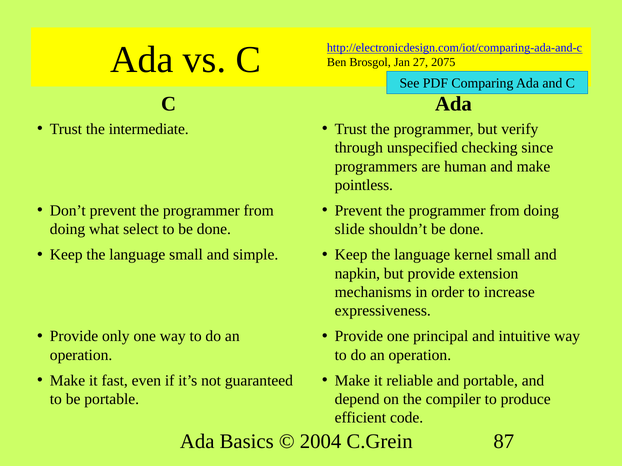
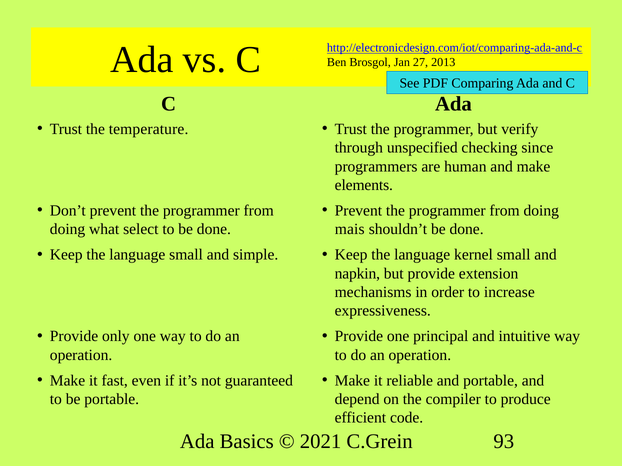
2075: 2075 -> 2013 (443, 62)
intermediate: intermediate -> temperature (149, 129)
pointless: pointless -> elements (364, 185)
slide: slide -> mais (350, 229)
2004: 2004 -> 2021 (321, 442)
87: 87 -> 93 (504, 442)
